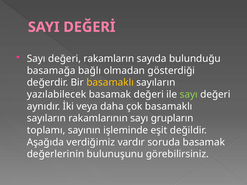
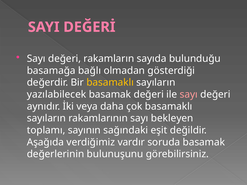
sayı colour: light green -> pink (189, 95)
grupların: grupların -> bekleyen (172, 118)
işleminde: işleminde -> sağındaki (126, 130)
